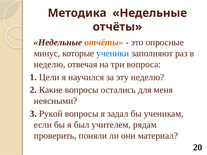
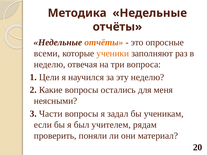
минус: минус -> всеми (47, 53)
ученики colour: blue -> orange (113, 53)
Рукой: Рукой -> Части (51, 114)
